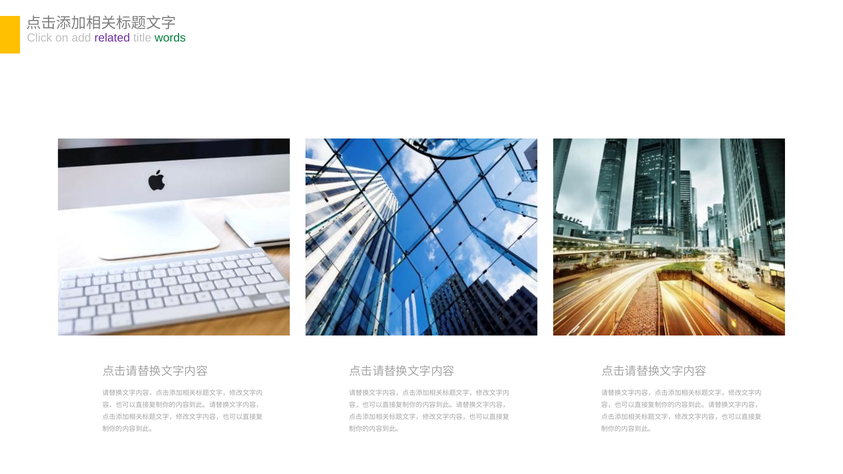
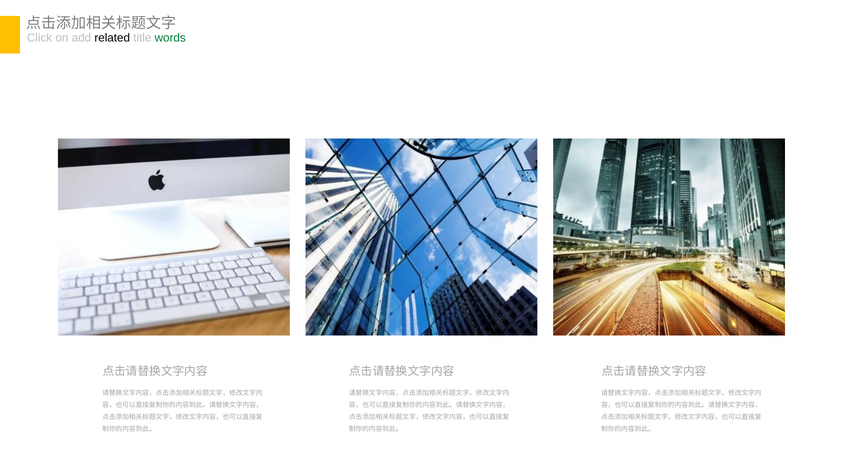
related colour: purple -> black (112, 38)
